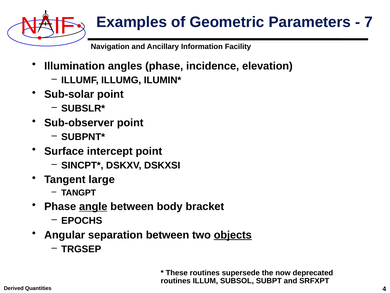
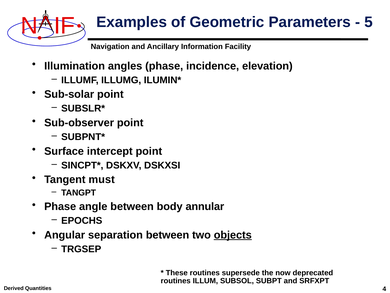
7: 7 -> 5 (369, 22)
large: large -> must (102, 179)
angle underline: present -> none (93, 206)
bracket: bracket -> annular (205, 206)
